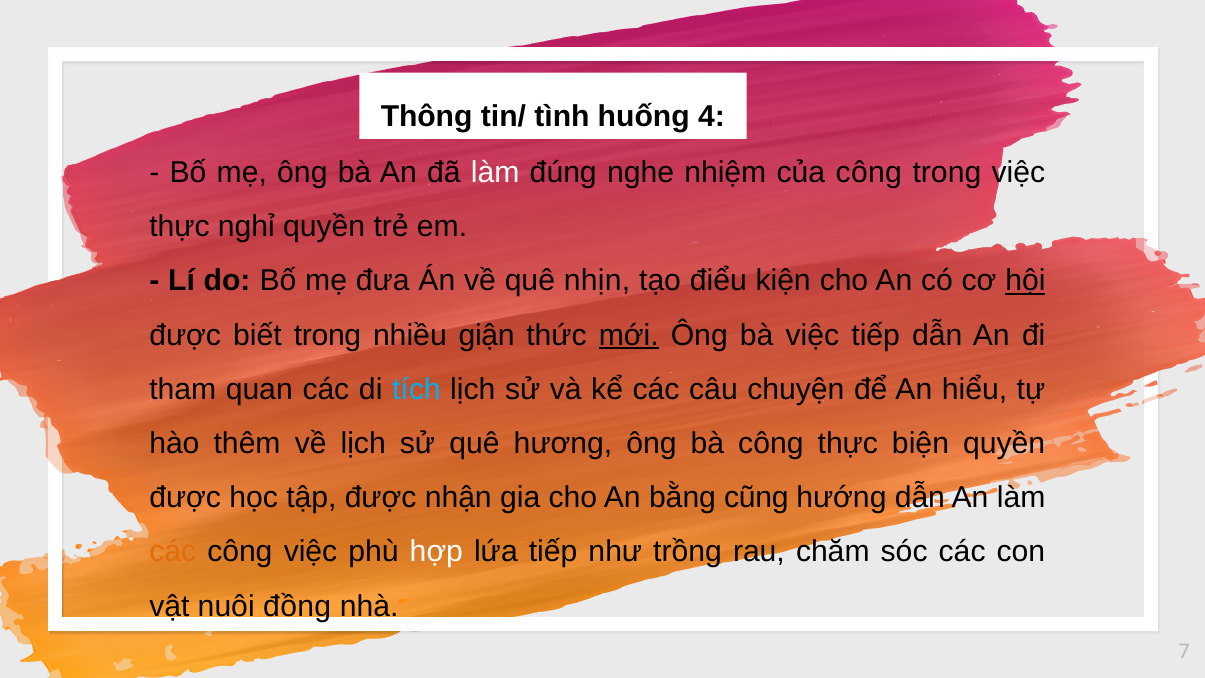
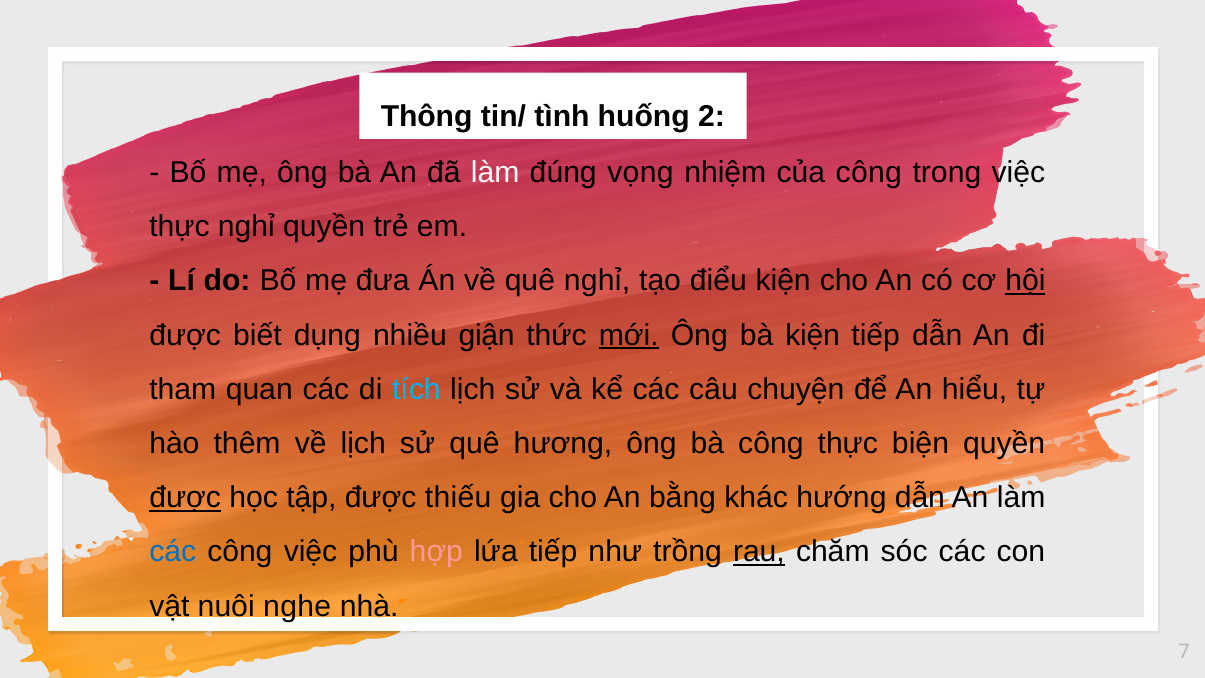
4: 4 -> 2 (711, 117)
nghe: nghe -> vọng (640, 172)
quê nhịn: nhịn -> nghỉ (597, 281)
biết trong: trong -> dụng (327, 335)
bà việc: việc -> kiện (813, 335)
được underline: none -> present (185, 498)
nhận: nhận -> thiếu (458, 498)
cũng: cũng -> khác (756, 498)
các colour: orange -> blue (173, 552)
hợp colour: white -> pink (436, 552)
rau underline: none -> present (759, 552)
đồng: đồng -> nghe (297, 606)
